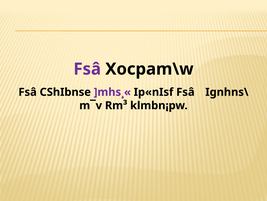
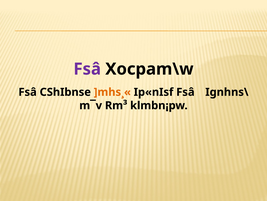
]mhs¸« colour: purple -> orange (112, 92)
